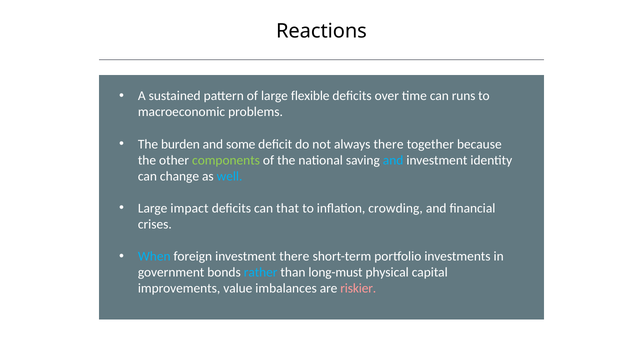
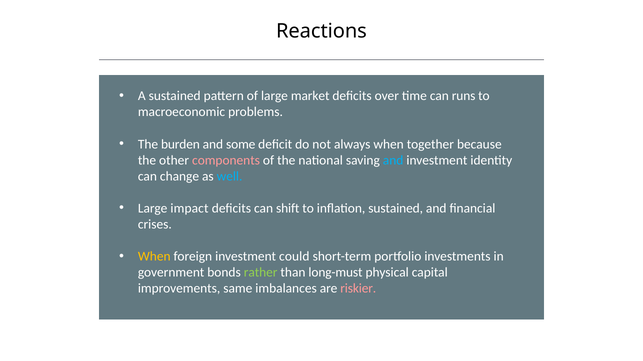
flexible: flexible -> market (310, 96)
always there: there -> when (389, 144)
components colour: light green -> pink (226, 160)
that: that -> shift (288, 209)
inflation crowding: crowding -> sustained (396, 209)
When colour: light blue -> yellow (154, 257)
investment there: there -> could (294, 257)
rather colour: light blue -> light green (261, 273)
value: value -> same (238, 289)
